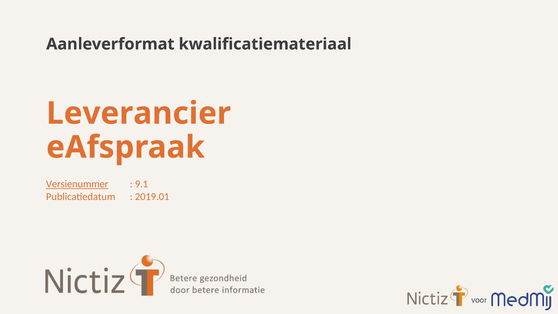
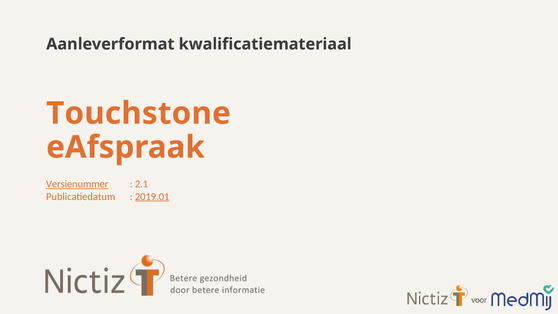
Leverancier: Leverancier -> Touchstone (138, 113)
9.1: 9.1 -> 2.1 (142, 184)
2019.01 underline: none -> present (152, 197)
